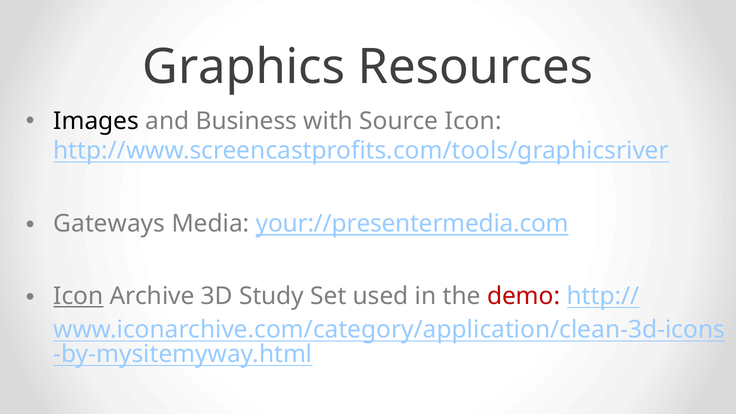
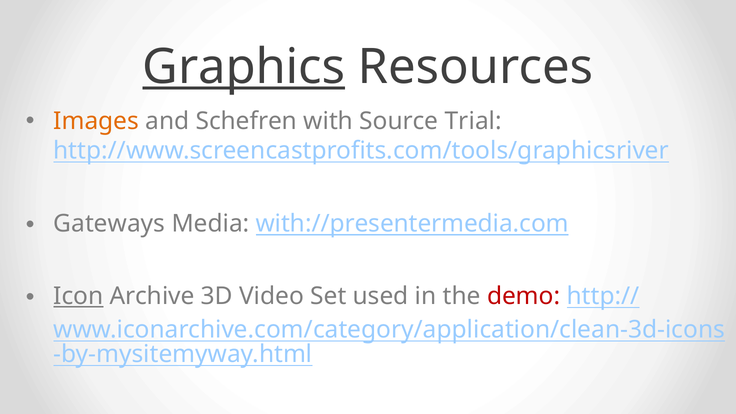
Graphics underline: none -> present (244, 67)
Images colour: black -> orange (96, 121)
Business: Business -> Schefren (246, 121)
Source Icon: Icon -> Trial (473, 121)
your://presentermedia.com: your://presentermedia.com -> with://presentermedia.com (412, 224)
Study: Study -> Video (272, 296)
